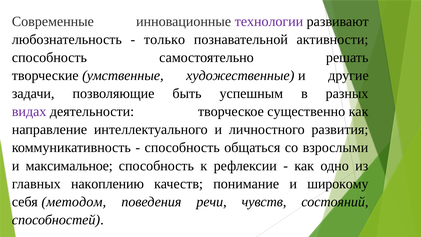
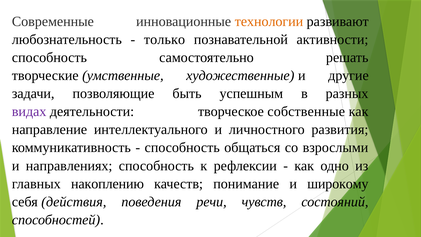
технологии colour: purple -> orange (269, 21)
существенно: существенно -> собственные (306, 112)
максимальное: максимальное -> направлениях (69, 166)
методом: методом -> действия (74, 202)
